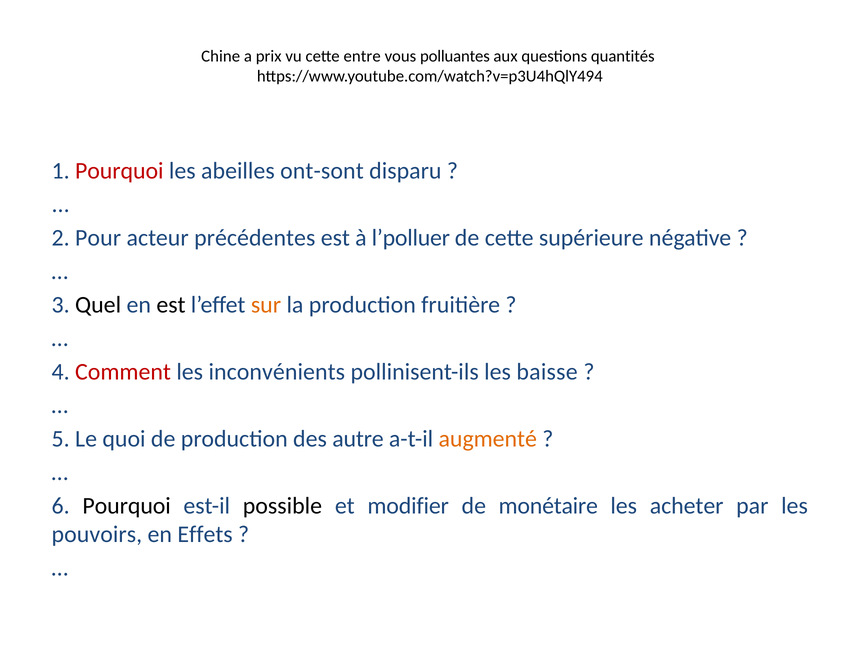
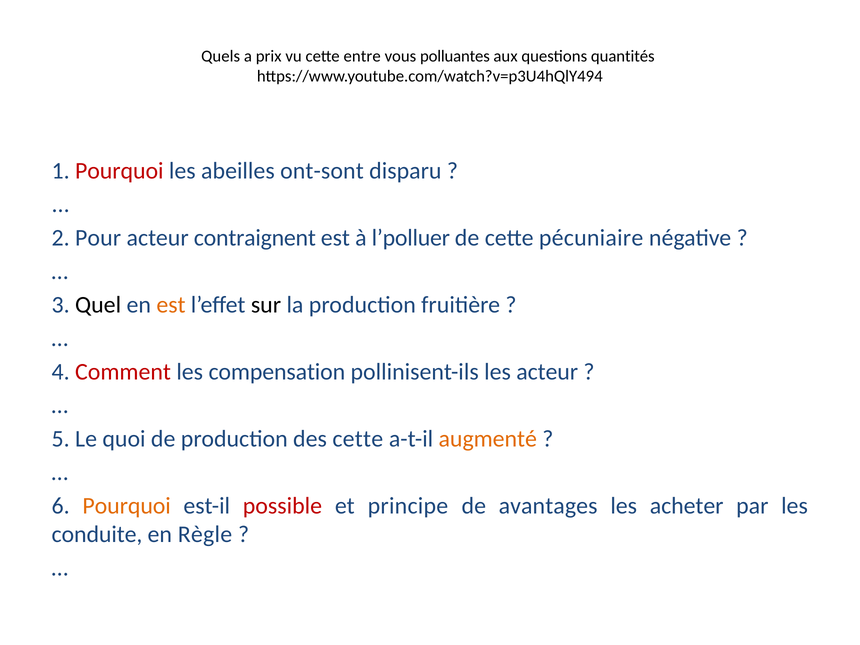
Chine: Chine -> Quels (221, 56)
précédentes: précédentes -> contraignent (255, 238)
supérieure: supérieure -> pécuniaire (591, 238)
est colour: black -> orange (171, 305)
sur colour: orange -> black (266, 305)
inconvénients: inconvénients -> compensation (277, 372)
les baisse: baisse -> acteur (547, 372)
des autre: autre -> cette (358, 439)
Pourquoi colour: black -> orange (127, 506)
possible colour: black -> red (282, 506)
modifier: modifier -> principe (408, 506)
monétaire: monétaire -> avantages (548, 506)
pouvoirs: pouvoirs -> conduite (97, 534)
Effets: Effets -> Règle (205, 534)
